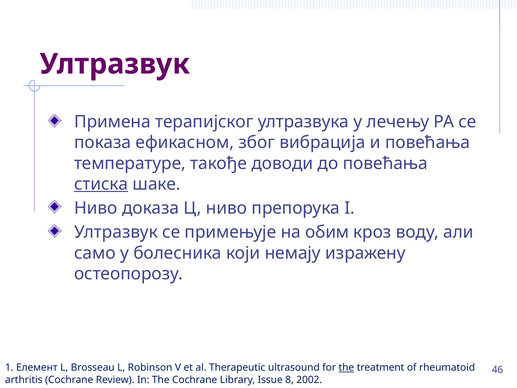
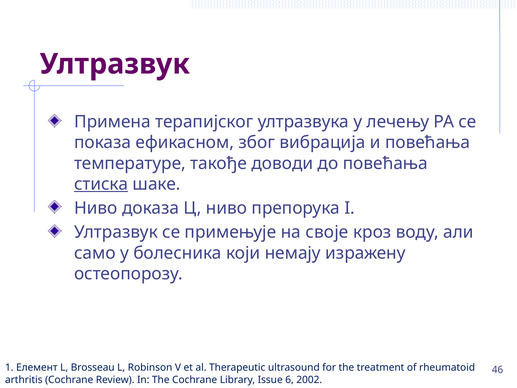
обим: обим -> своје (327, 232)
the underline: present -> none (346, 367)
8: 8 -> 6 (289, 379)
